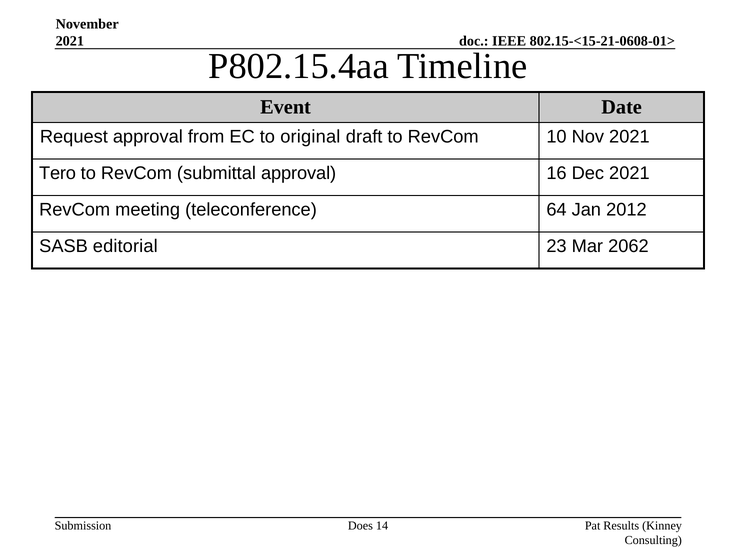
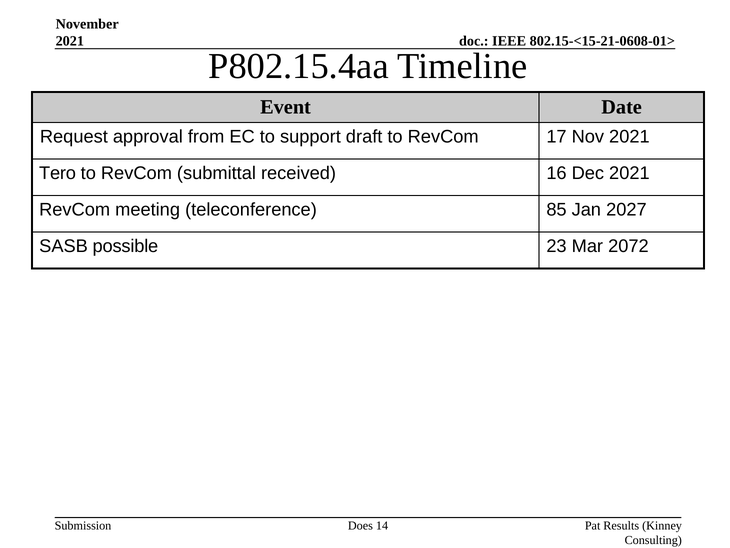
original: original -> support (310, 136)
10: 10 -> 17 (557, 136)
submittal approval: approval -> received (299, 173)
64: 64 -> 85 (557, 210)
2012: 2012 -> 2027 (626, 210)
editorial: editorial -> possible (125, 246)
2062: 2062 -> 2072 (628, 246)
